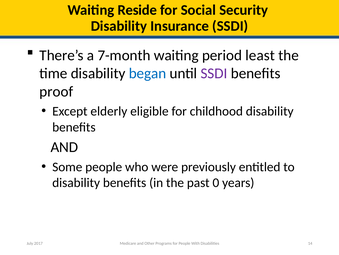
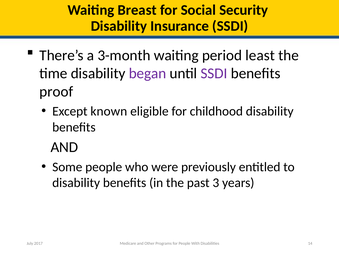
Reside: Reside -> Breast (137, 10)
7-month: 7-month -> 3-month (124, 55)
began colour: blue -> purple (148, 73)
elderly: elderly -> known (109, 111)
0: 0 -> 3 (216, 182)
